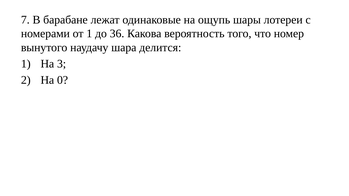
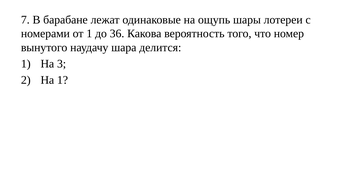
На 0: 0 -> 1 (63, 80)
